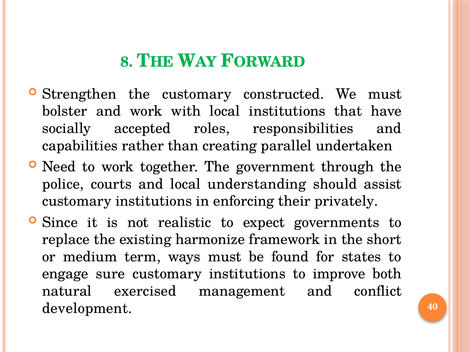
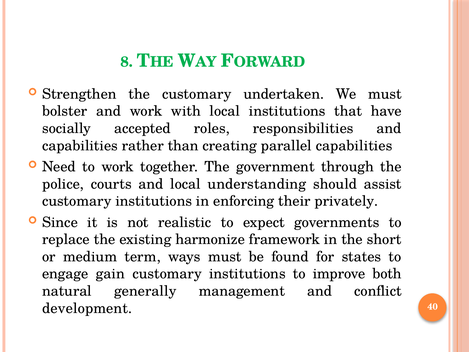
constructed: constructed -> undertaken (284, 94)
parallel undertaken: undertaken -> capabilities (354, 146)
sure: sure -> gain (110, 274)
exercised: exercised -> generally (145, 291)
